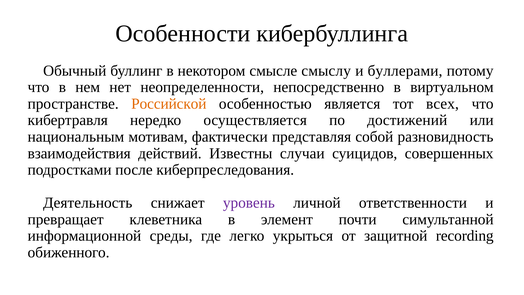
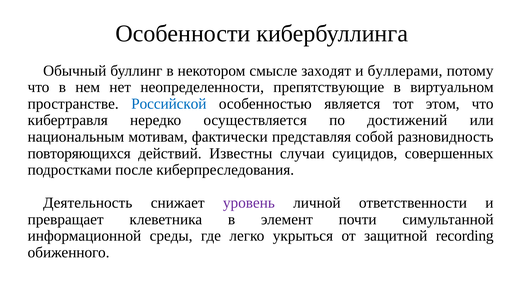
смыслу: смыслу -> заходят (326, 71)
непосредственно: непосредственно -> препятствующие (329, 87)
Российской colour: orange -> blue (169, 104)
всех: всех -> этом (443, 104)
взаимодействия: взаимодействия -> повторяющихся (79, 153)
